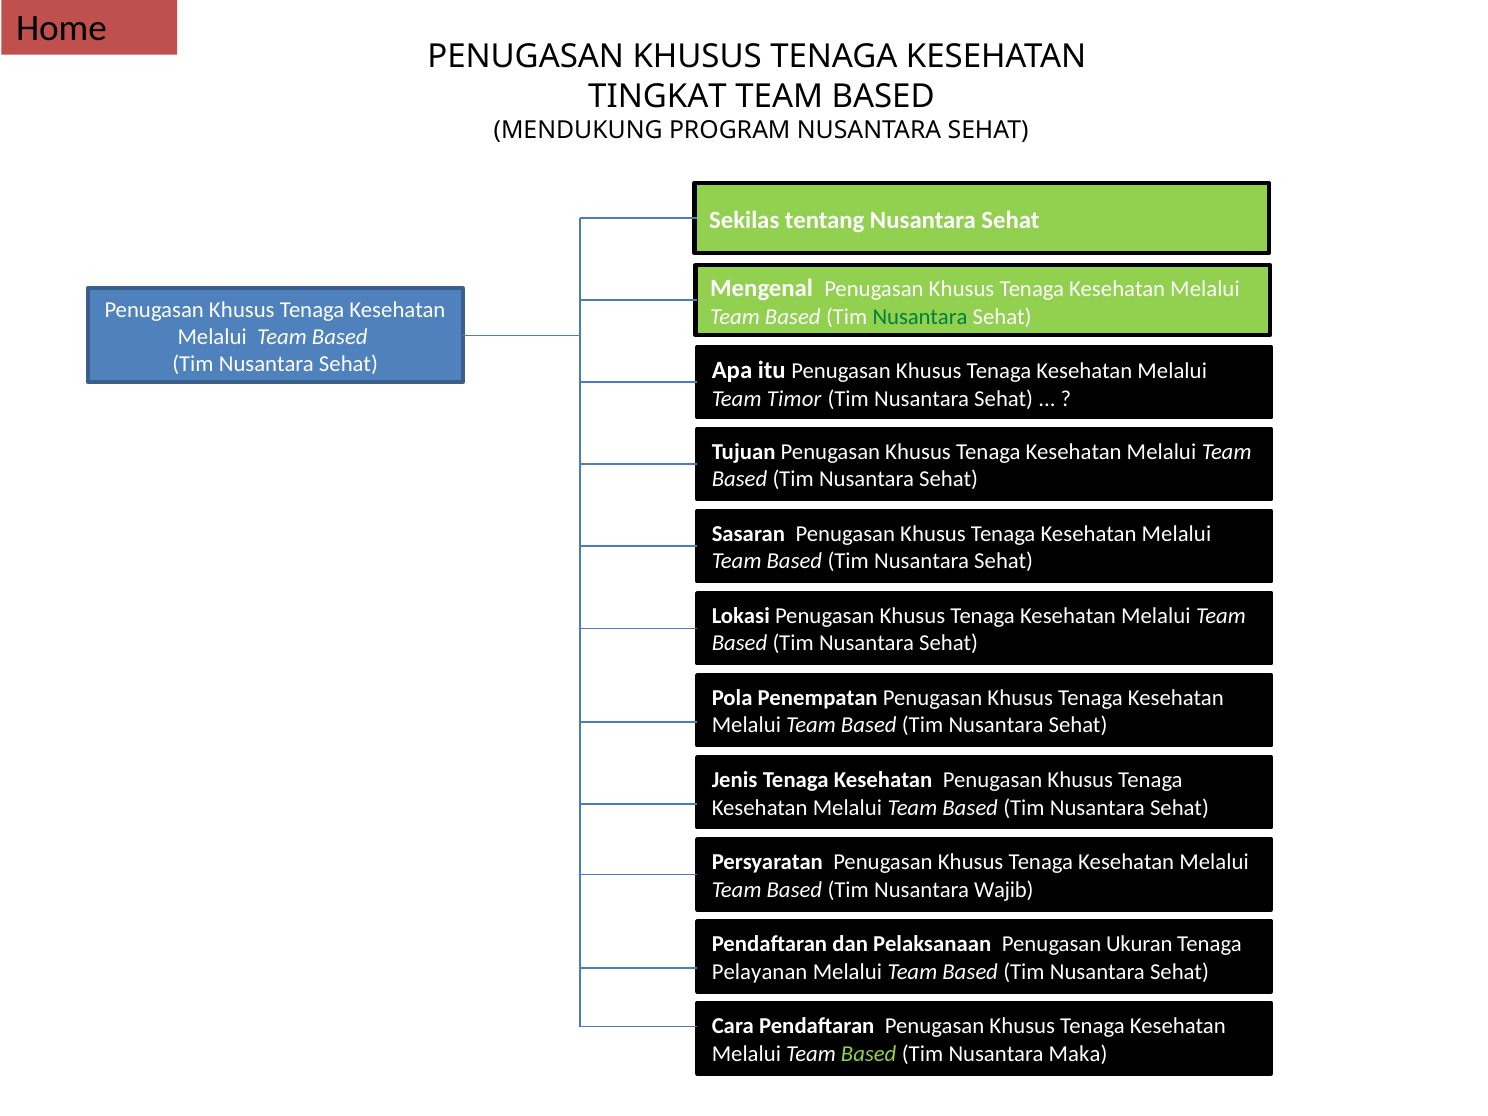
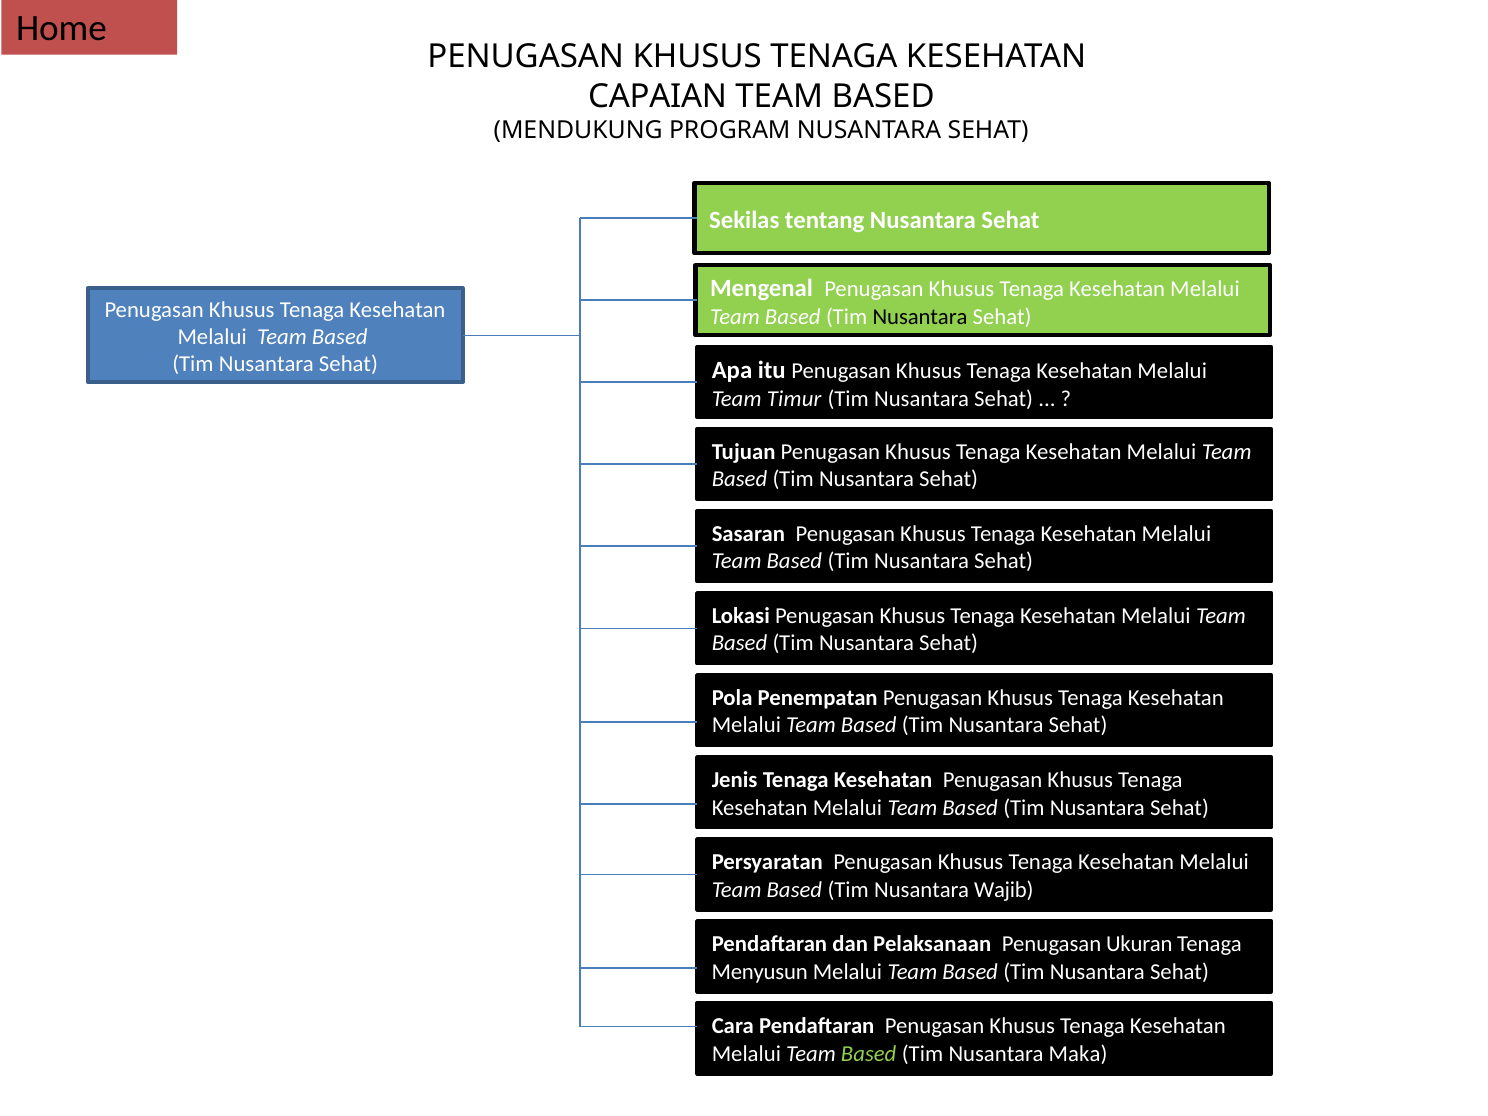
TINGKAT: TINGKAT -> CAPAIAN (658, 96)
Nusantara colour: green -> black (920, 317)
Timor: Timor -> Timur (794, 399)
Pelayanan: Pelayanan -> Menyusun (760, 972)
